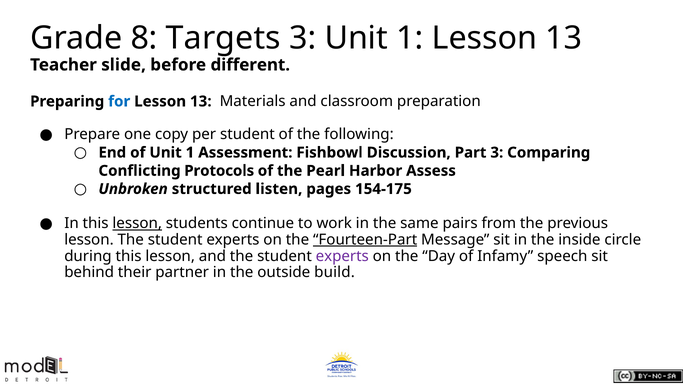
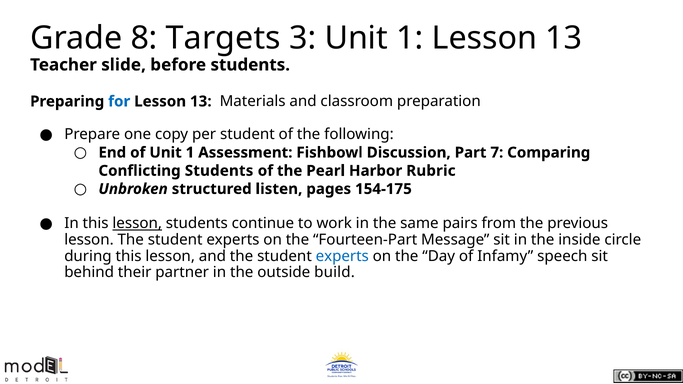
before different: different -> students (250, 65)
Part 3: 3 -> 7 (497, 153)
Conflicting Protocols: Protocols -> Students (219, 171)
Assess: Assess -> Rubric (431, 171)
Fourteen-Part underline: present -> none (365, 240)
experts colour: purple -> blue (342, 256)
